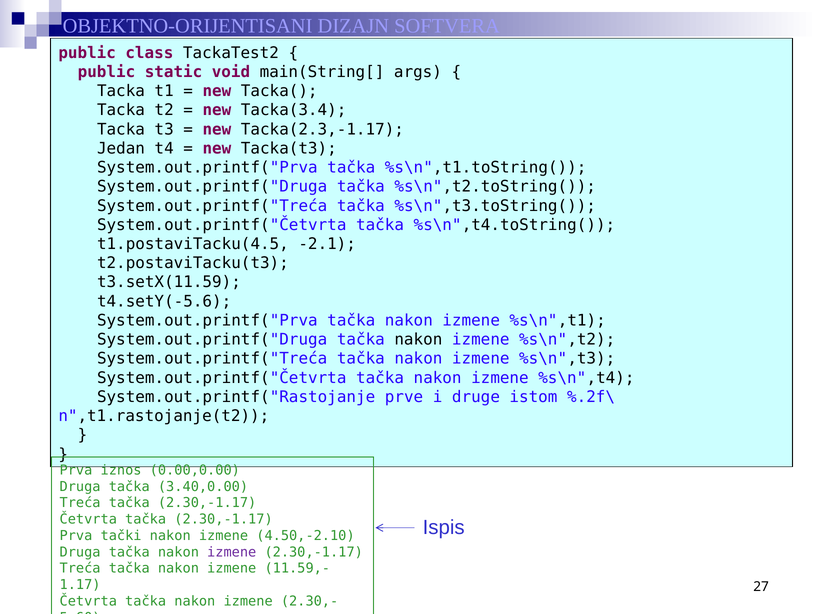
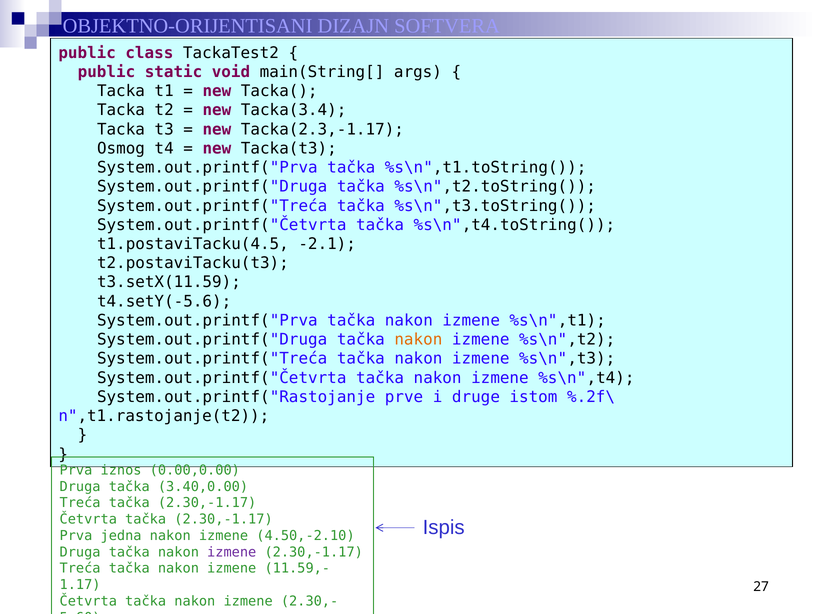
Jedan: Jedan -> Osmog (121, 148)
nakon colour: black -> orange (418, 339)
tački: tački -> jedna (121, 535)
